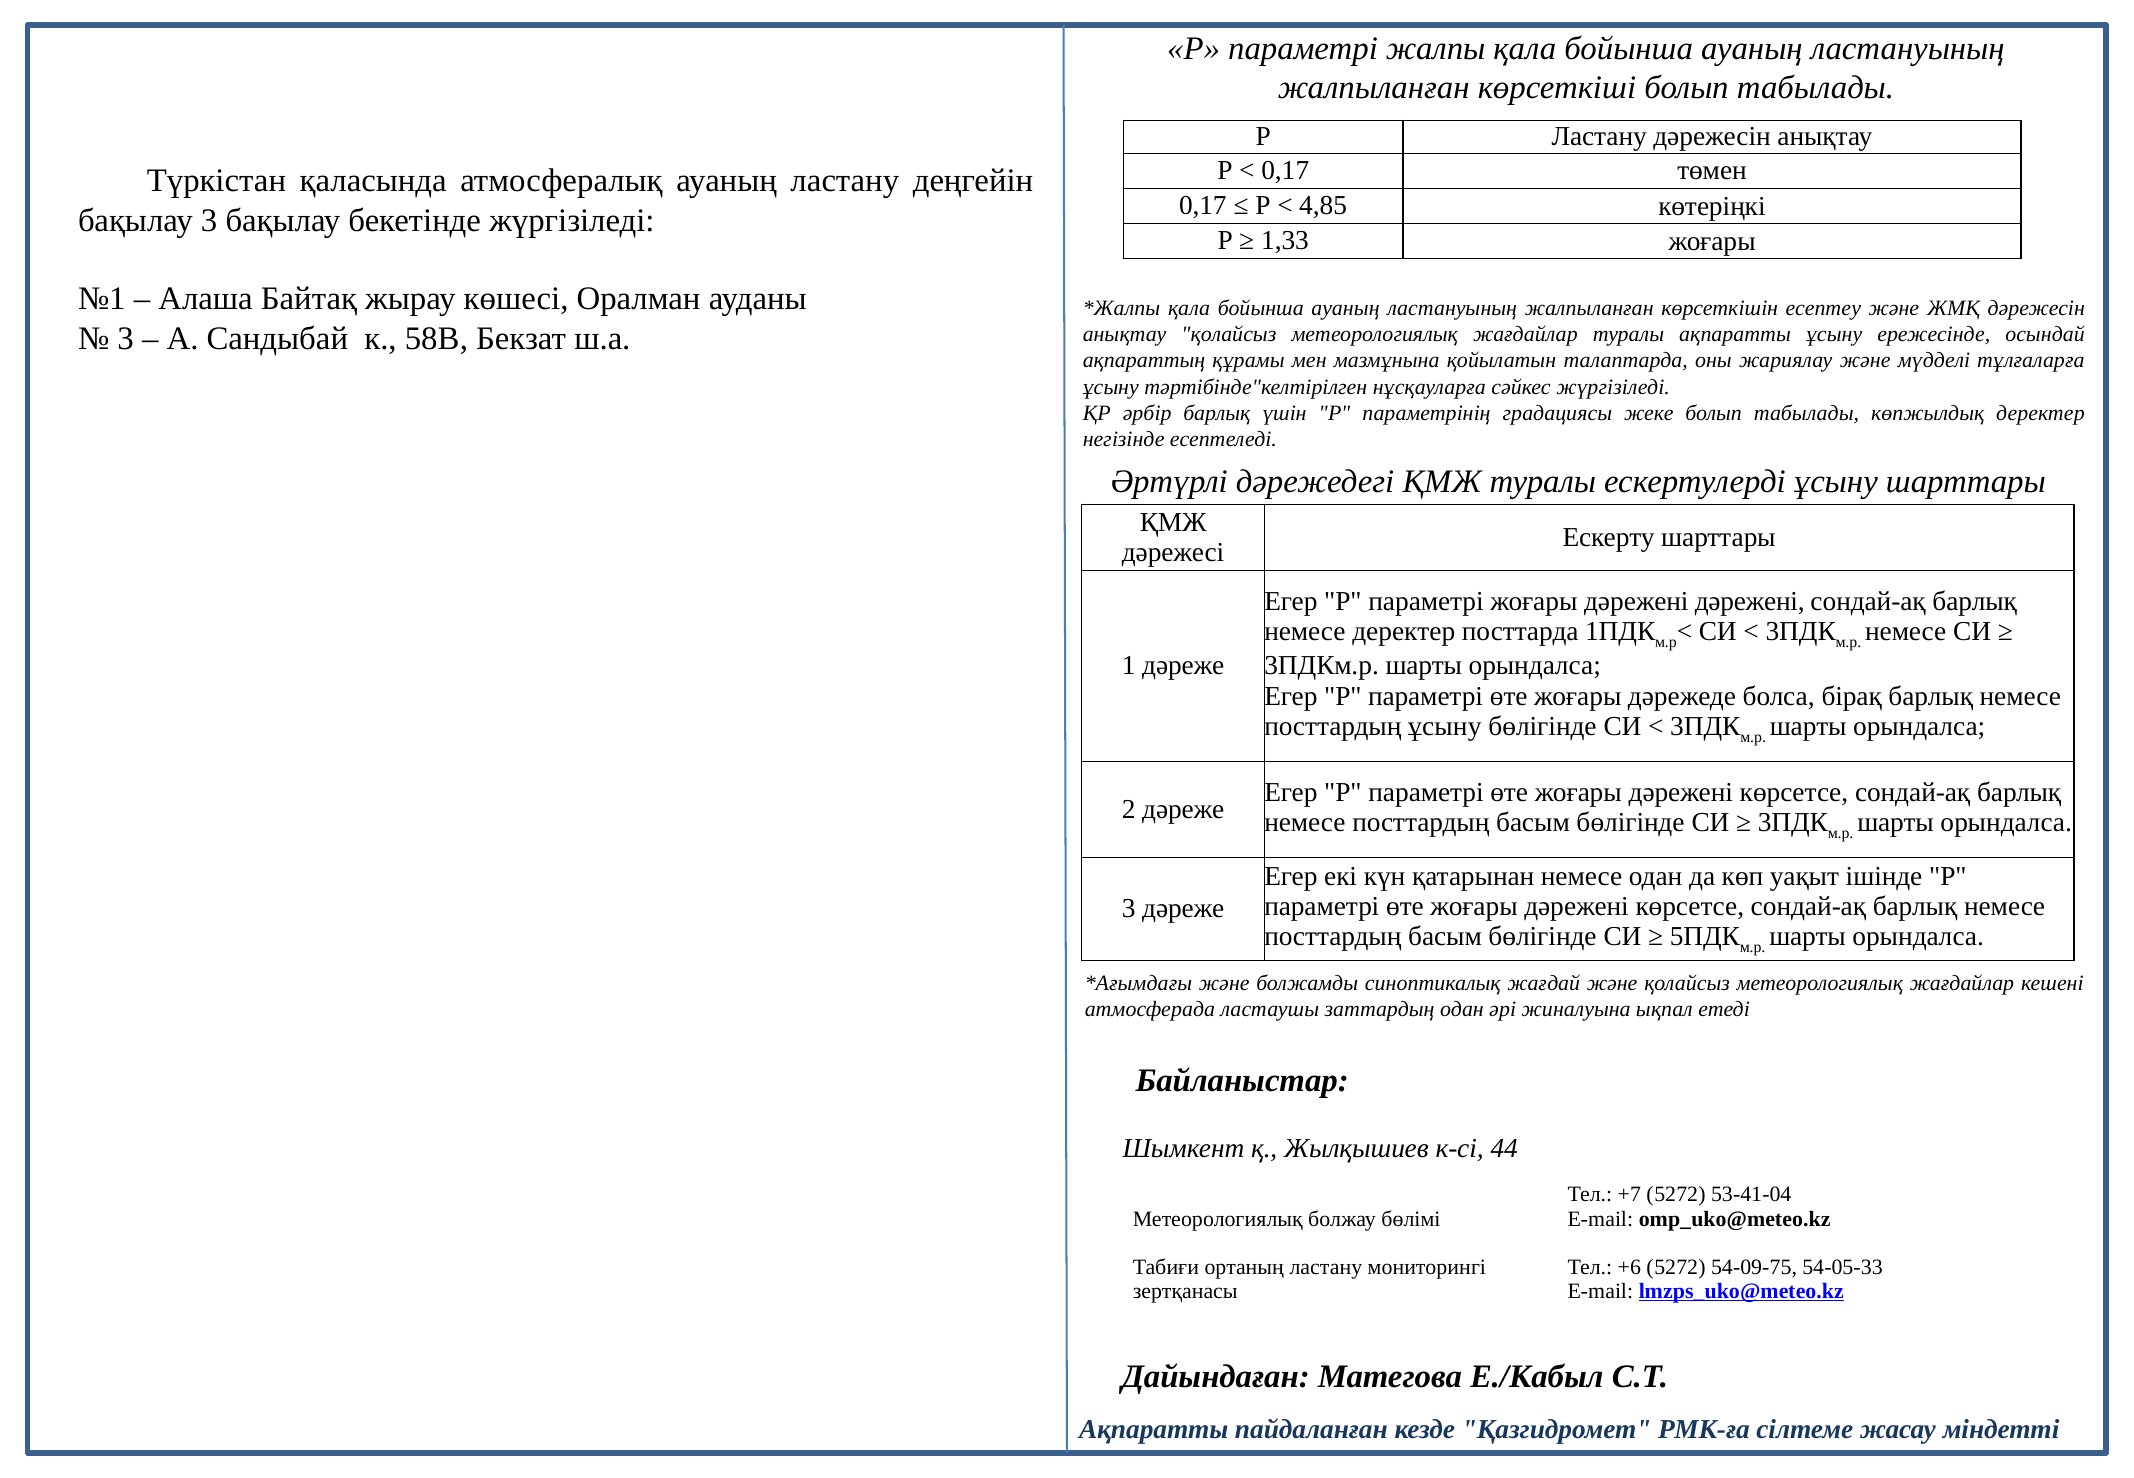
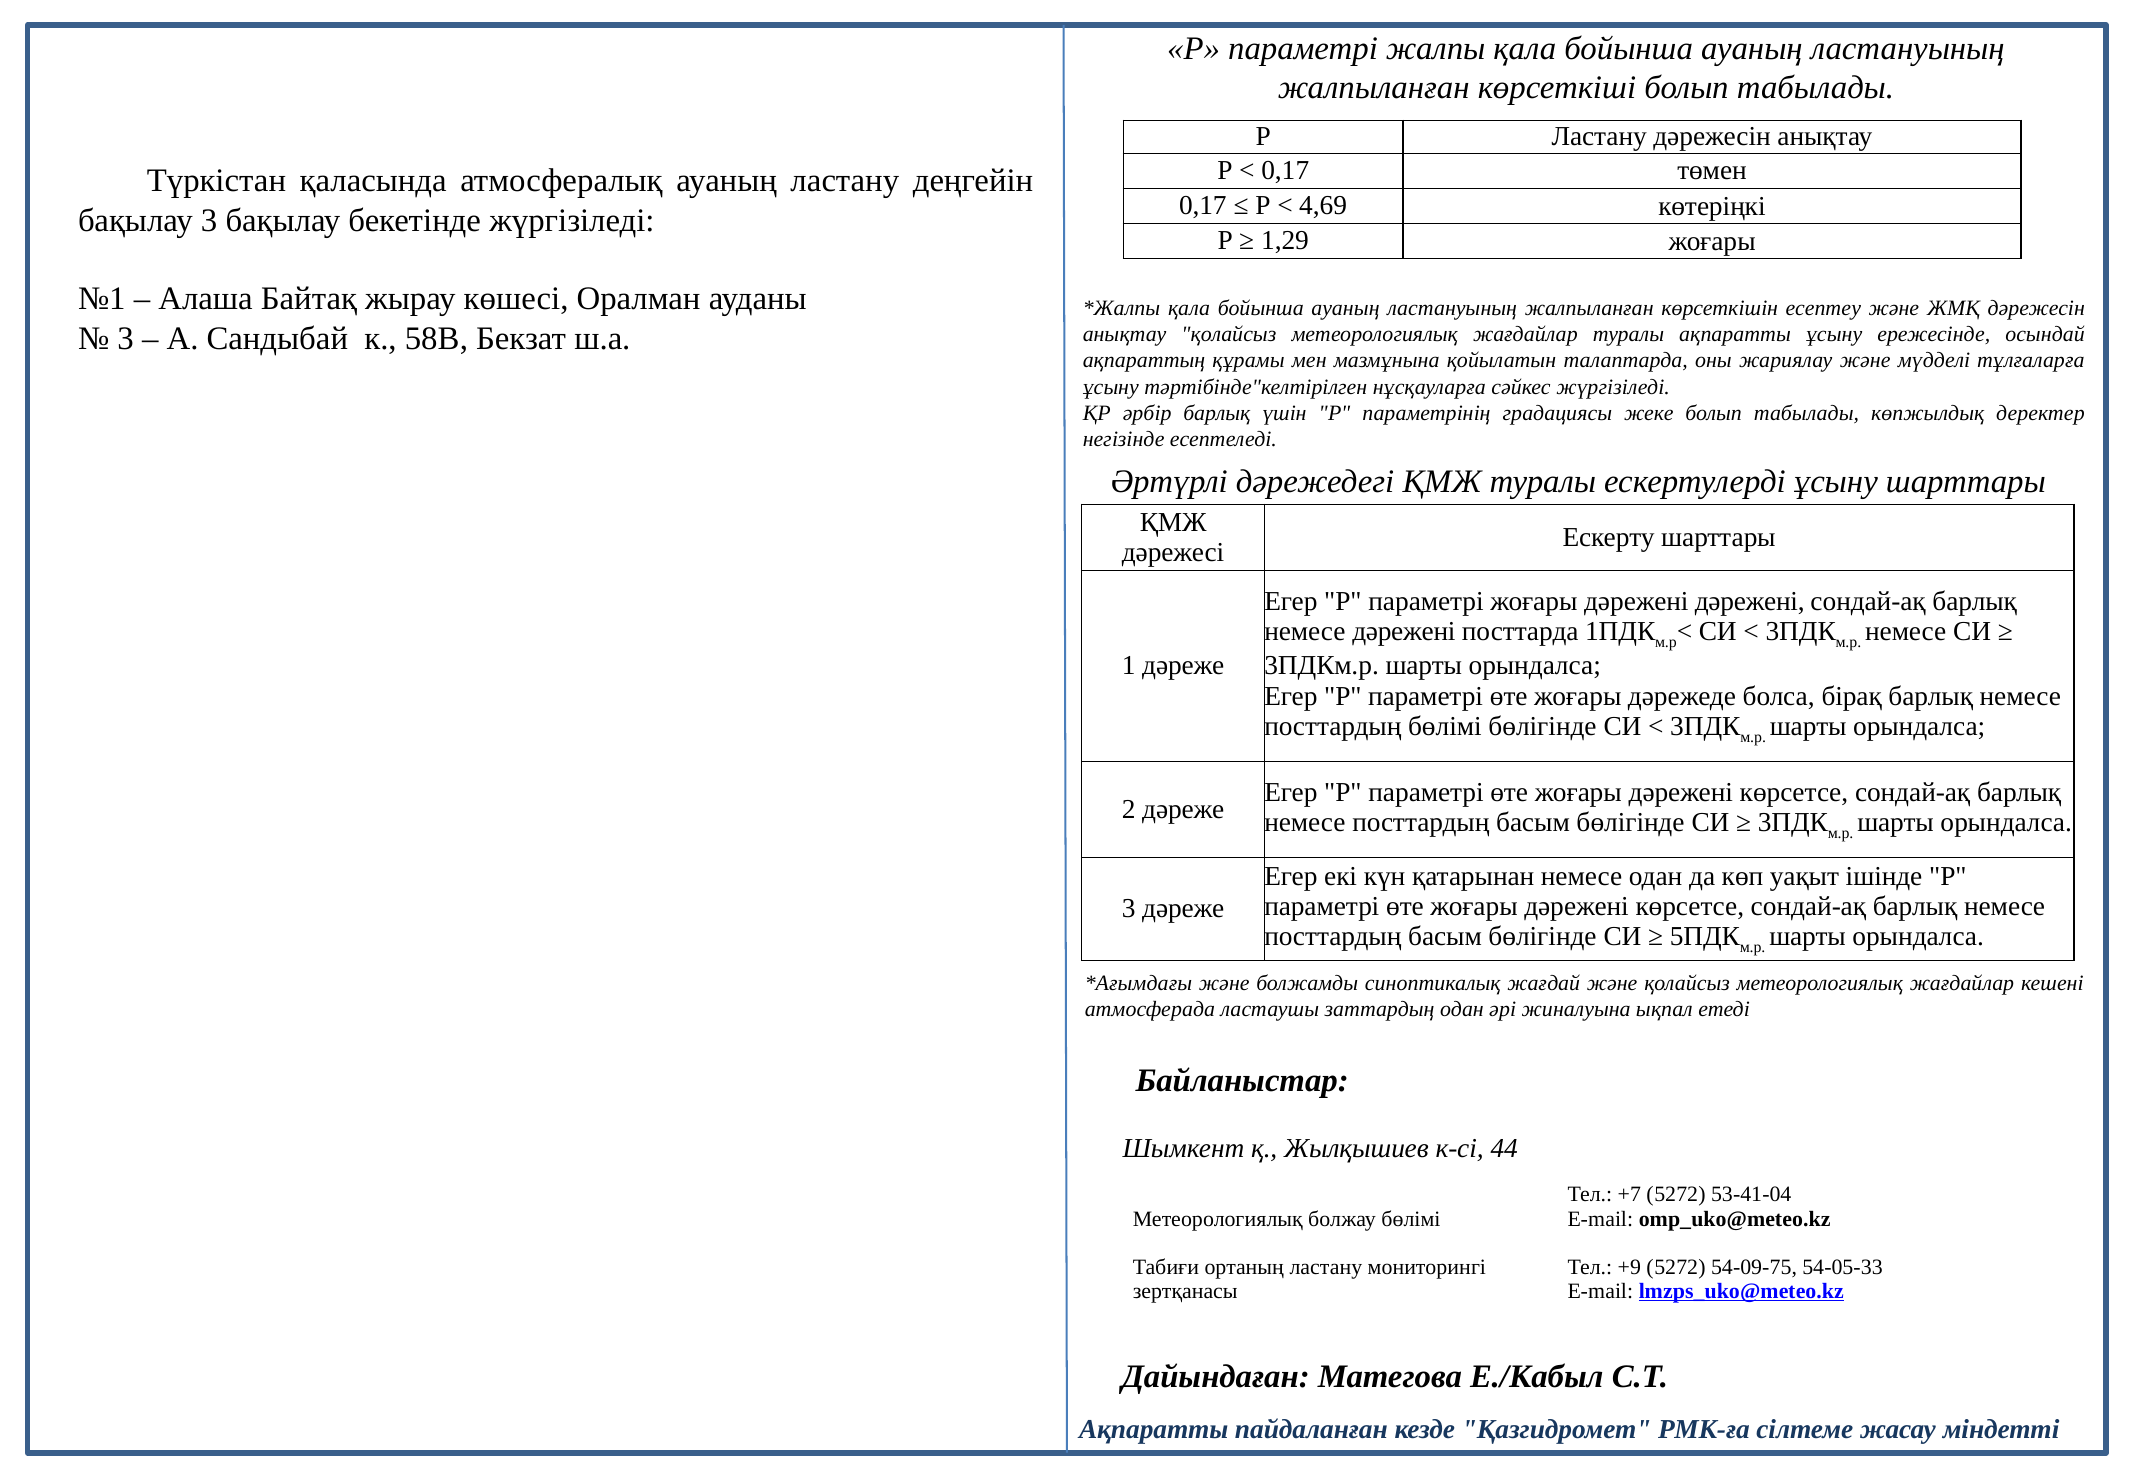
4,85: 4,85 -> 4,69 (1323, 206)
1,33: 1,33 -> 1,29 (1285, 241)
немесе деректер: деректер -> дәрежені (1404, 631)
посттардың ұсыну: ұсыну -> бөлімі (1445, 726)
+6: +6 -> +9 (1629, 1266)
